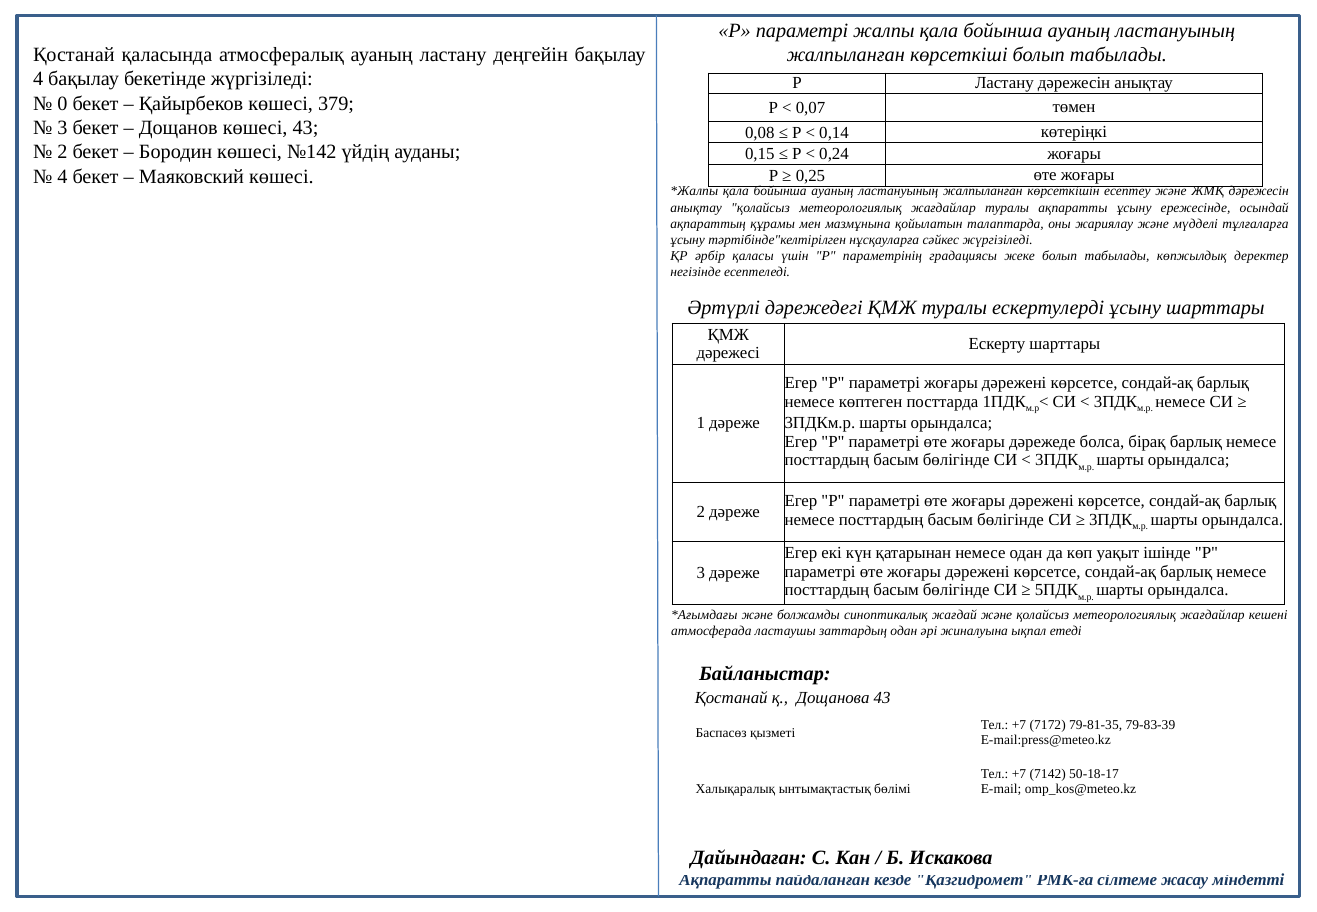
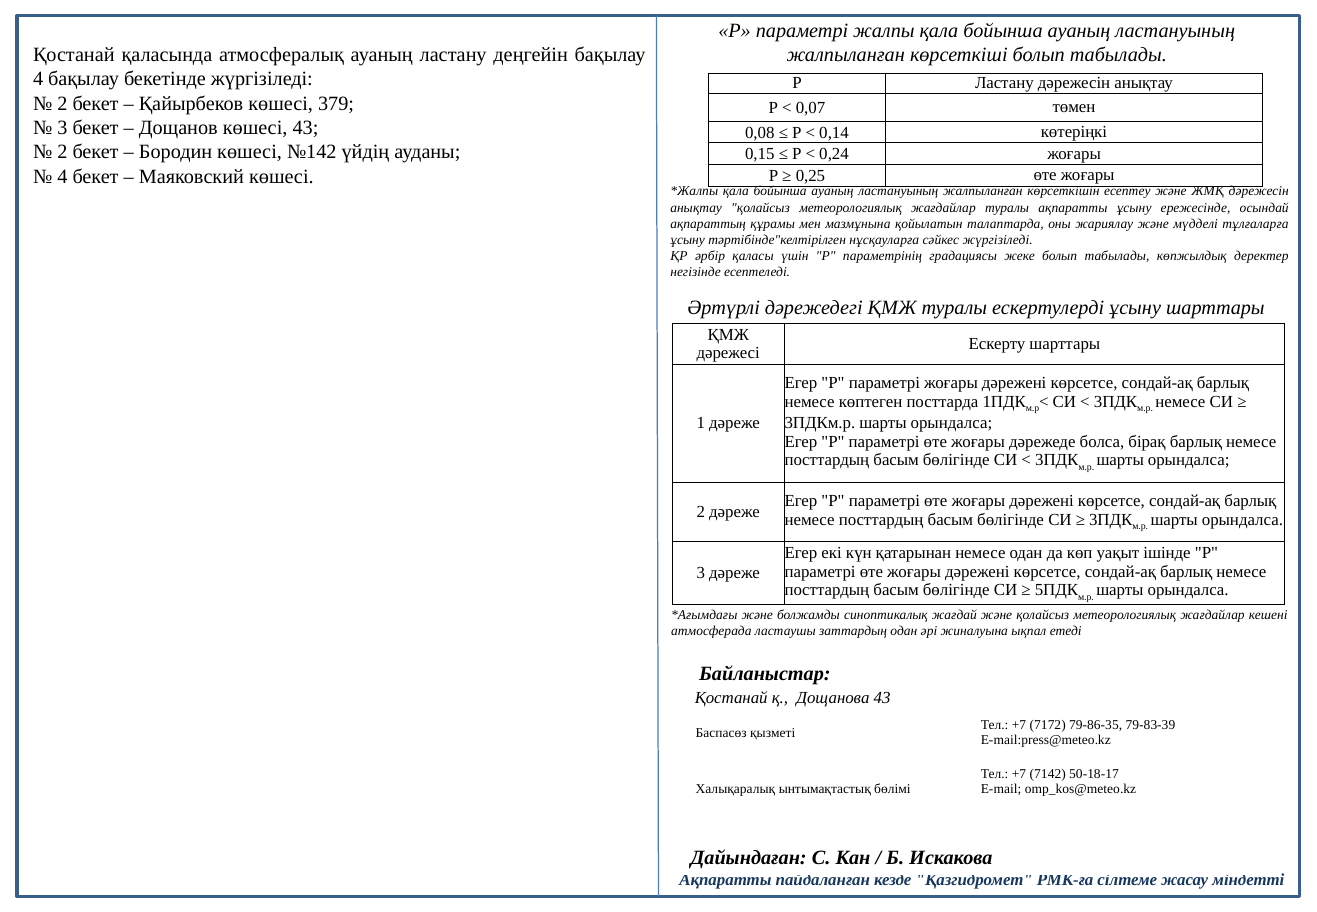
0: 0 -> 2 (62, 103)
79-81-35: 79-81-35 -> 79-86-35 (1096, 725)
